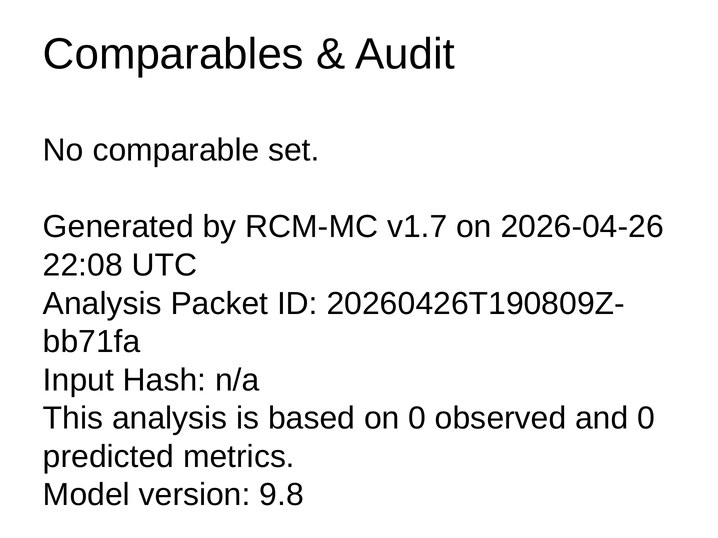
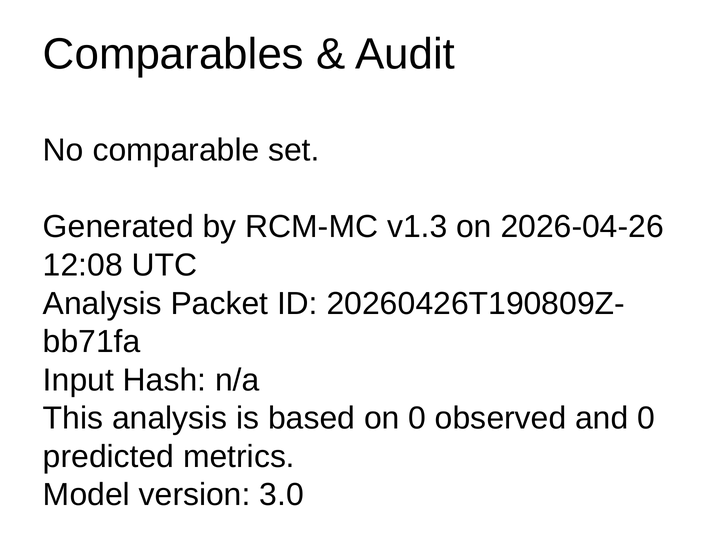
v1.7: v1.7 -> v1.3 (417, 227)
22:08: 22:08 -> 12:08 (83, 265)
9.8: 9.8 -> 3.0 (282, 495)
